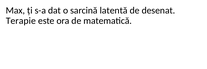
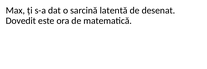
Terapie: Terapie -> Dovedit (21, 21)
